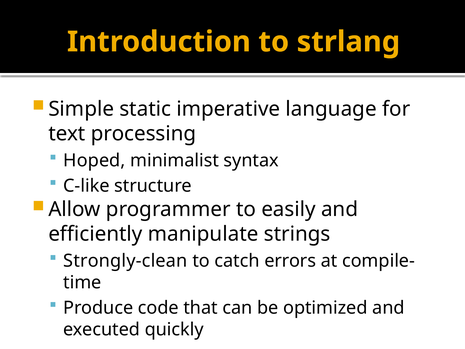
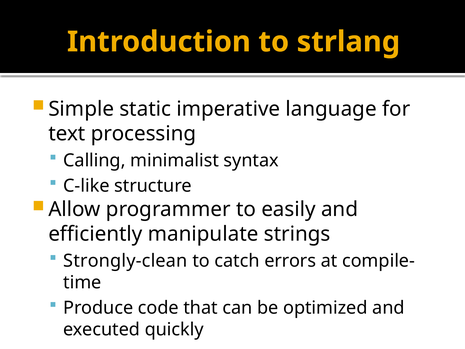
Hoped: Hoped -> Calling (94, 160)
